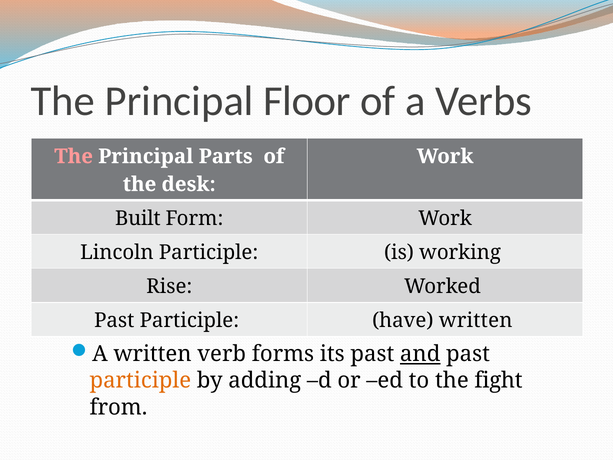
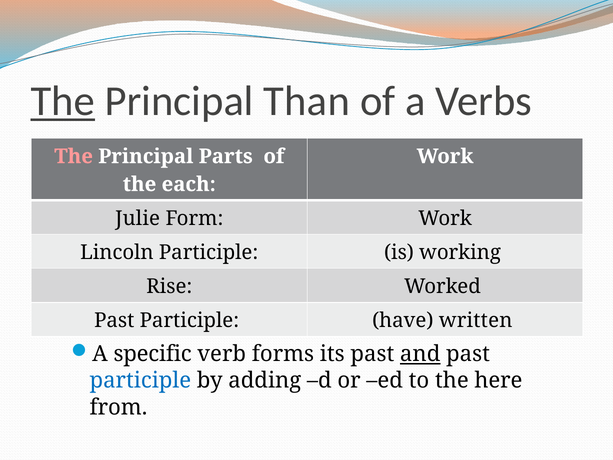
The underline: none -> present (63, 101)
Floor: Floor -> Than (307, 101)
desk: desk -> each (189, 184)
Built: Built -> Julie (138, 218)
A written: written -> specific (153, 354)
participle colour: orange -> blue (140, 380)
fight: fight -> here (498, 380)
